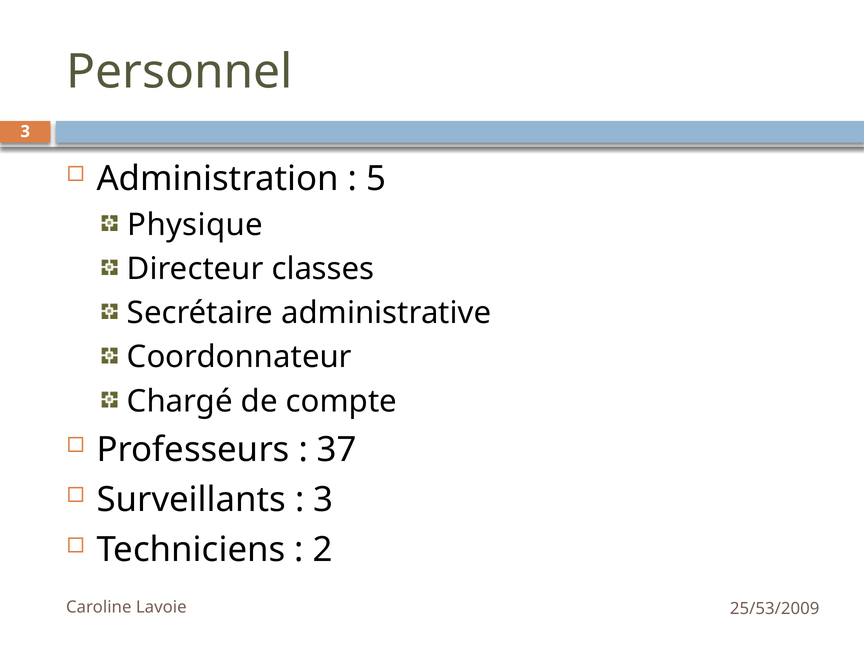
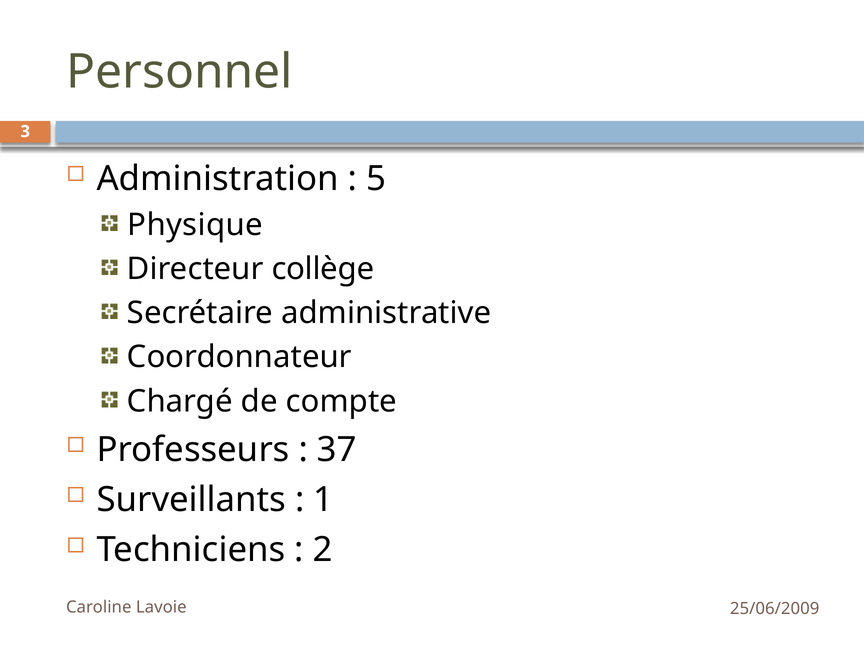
classes: classes -> collège (323, 269)
3: 3 -> 1 (323, 500)
25/53/2009: 25/53/2009 -> 25/06/2009 (775, 609)
